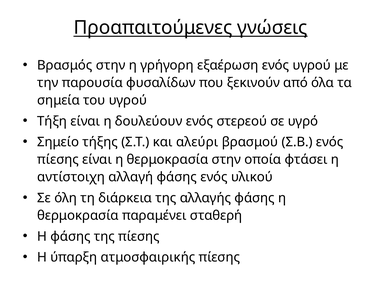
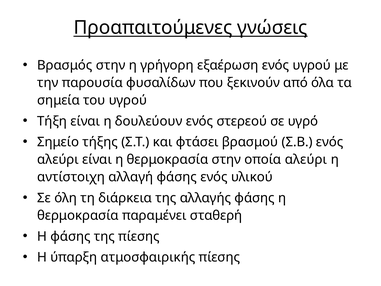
αλεύρι: αλεύρι -> φτάσει (197, 142)
πίεσης: πίεσης -> αλεύρι (58, 159)
οποία φτάσει: φτάσει -> αλεύρι (306, 159)
